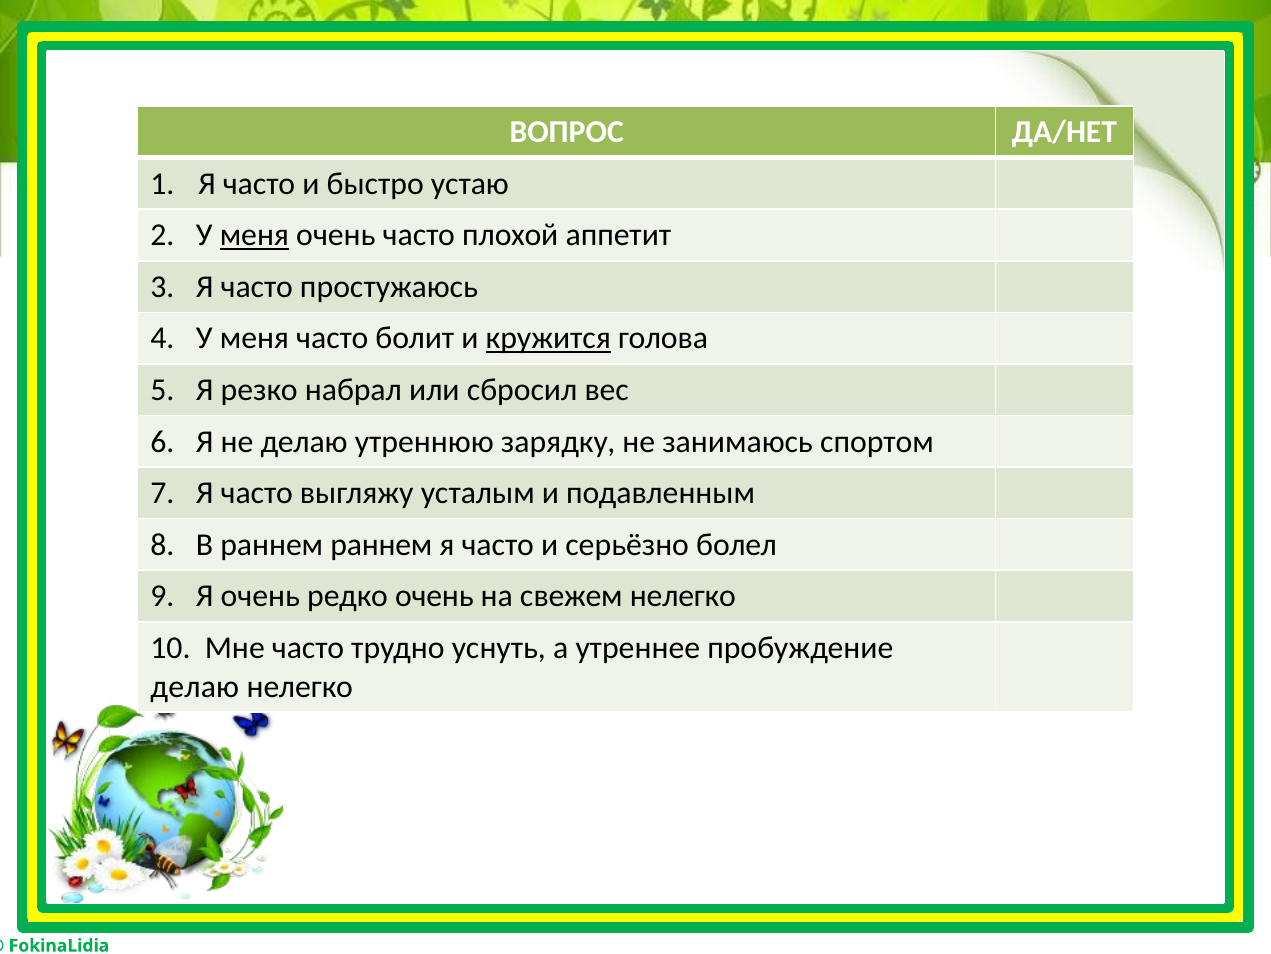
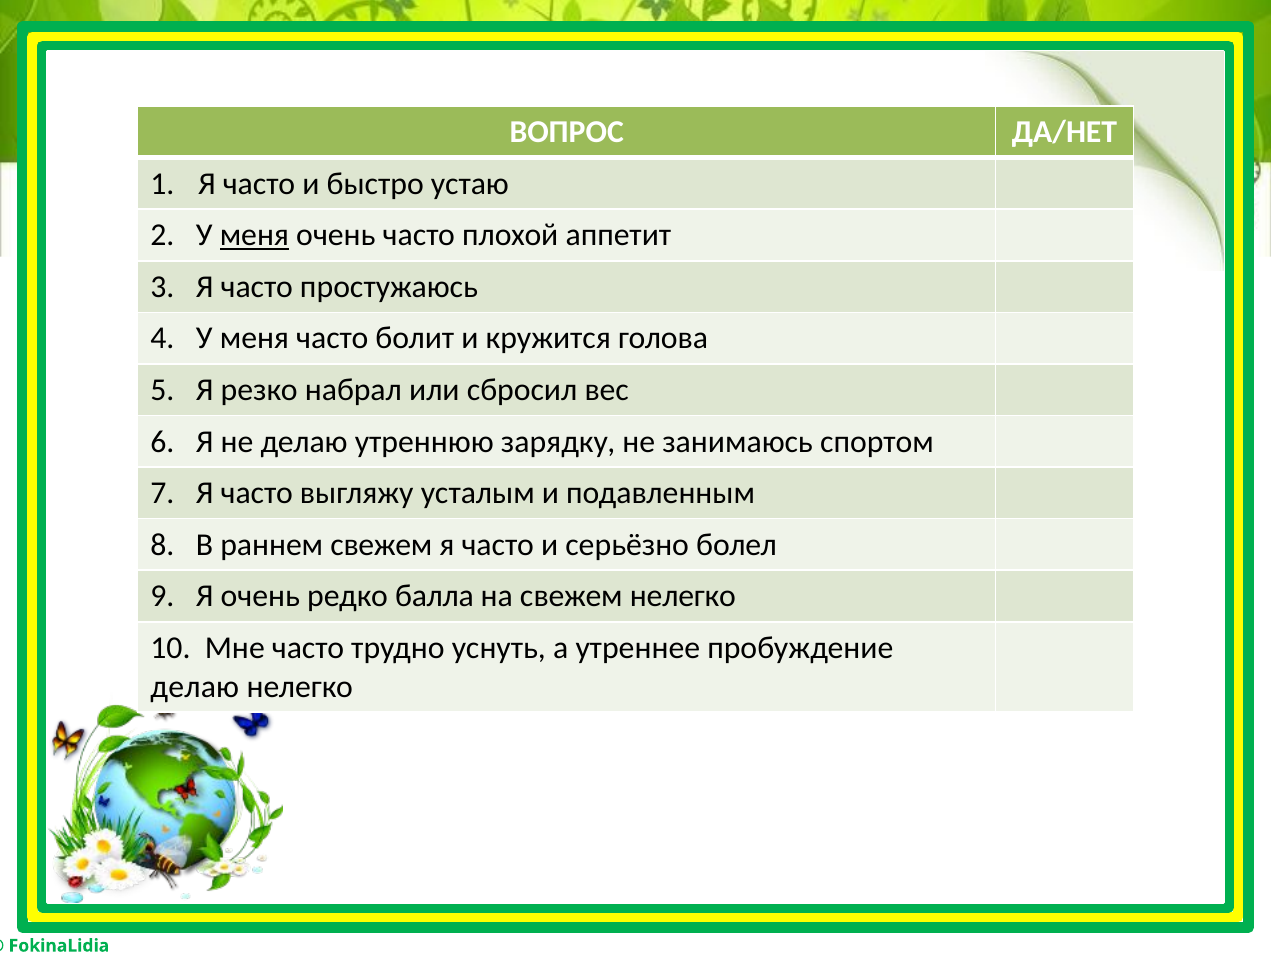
кружится underline: present -> none (548, 338)
раннем раннем: раннем -> свежем (381, 544)
редко очень: очень -> балла (434, 596)
